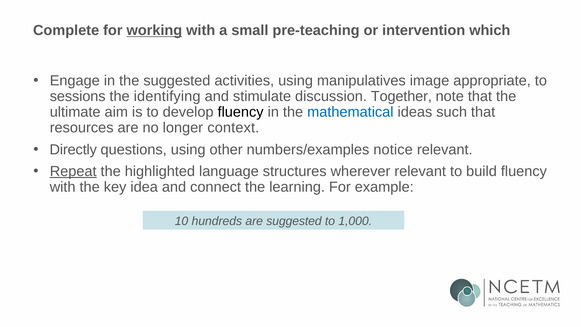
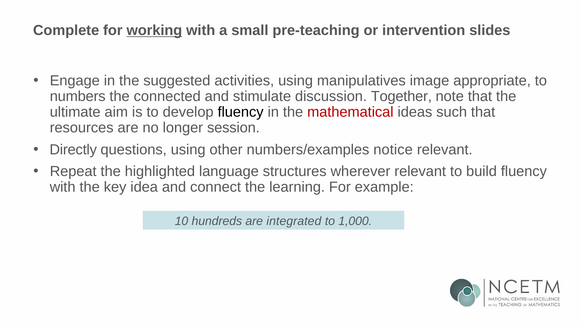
which: which -> slides (490, 30)
sessions: sessions -> numbers (78, 96)
identifying: identifying -> connected (167, 96)
mathematical colour: blue -> red (350, 112)
context: context -> session (233, 128)
Repeat underline: present -> none (73, 171)
are suggested: suggested -> integrated (294, 221)
